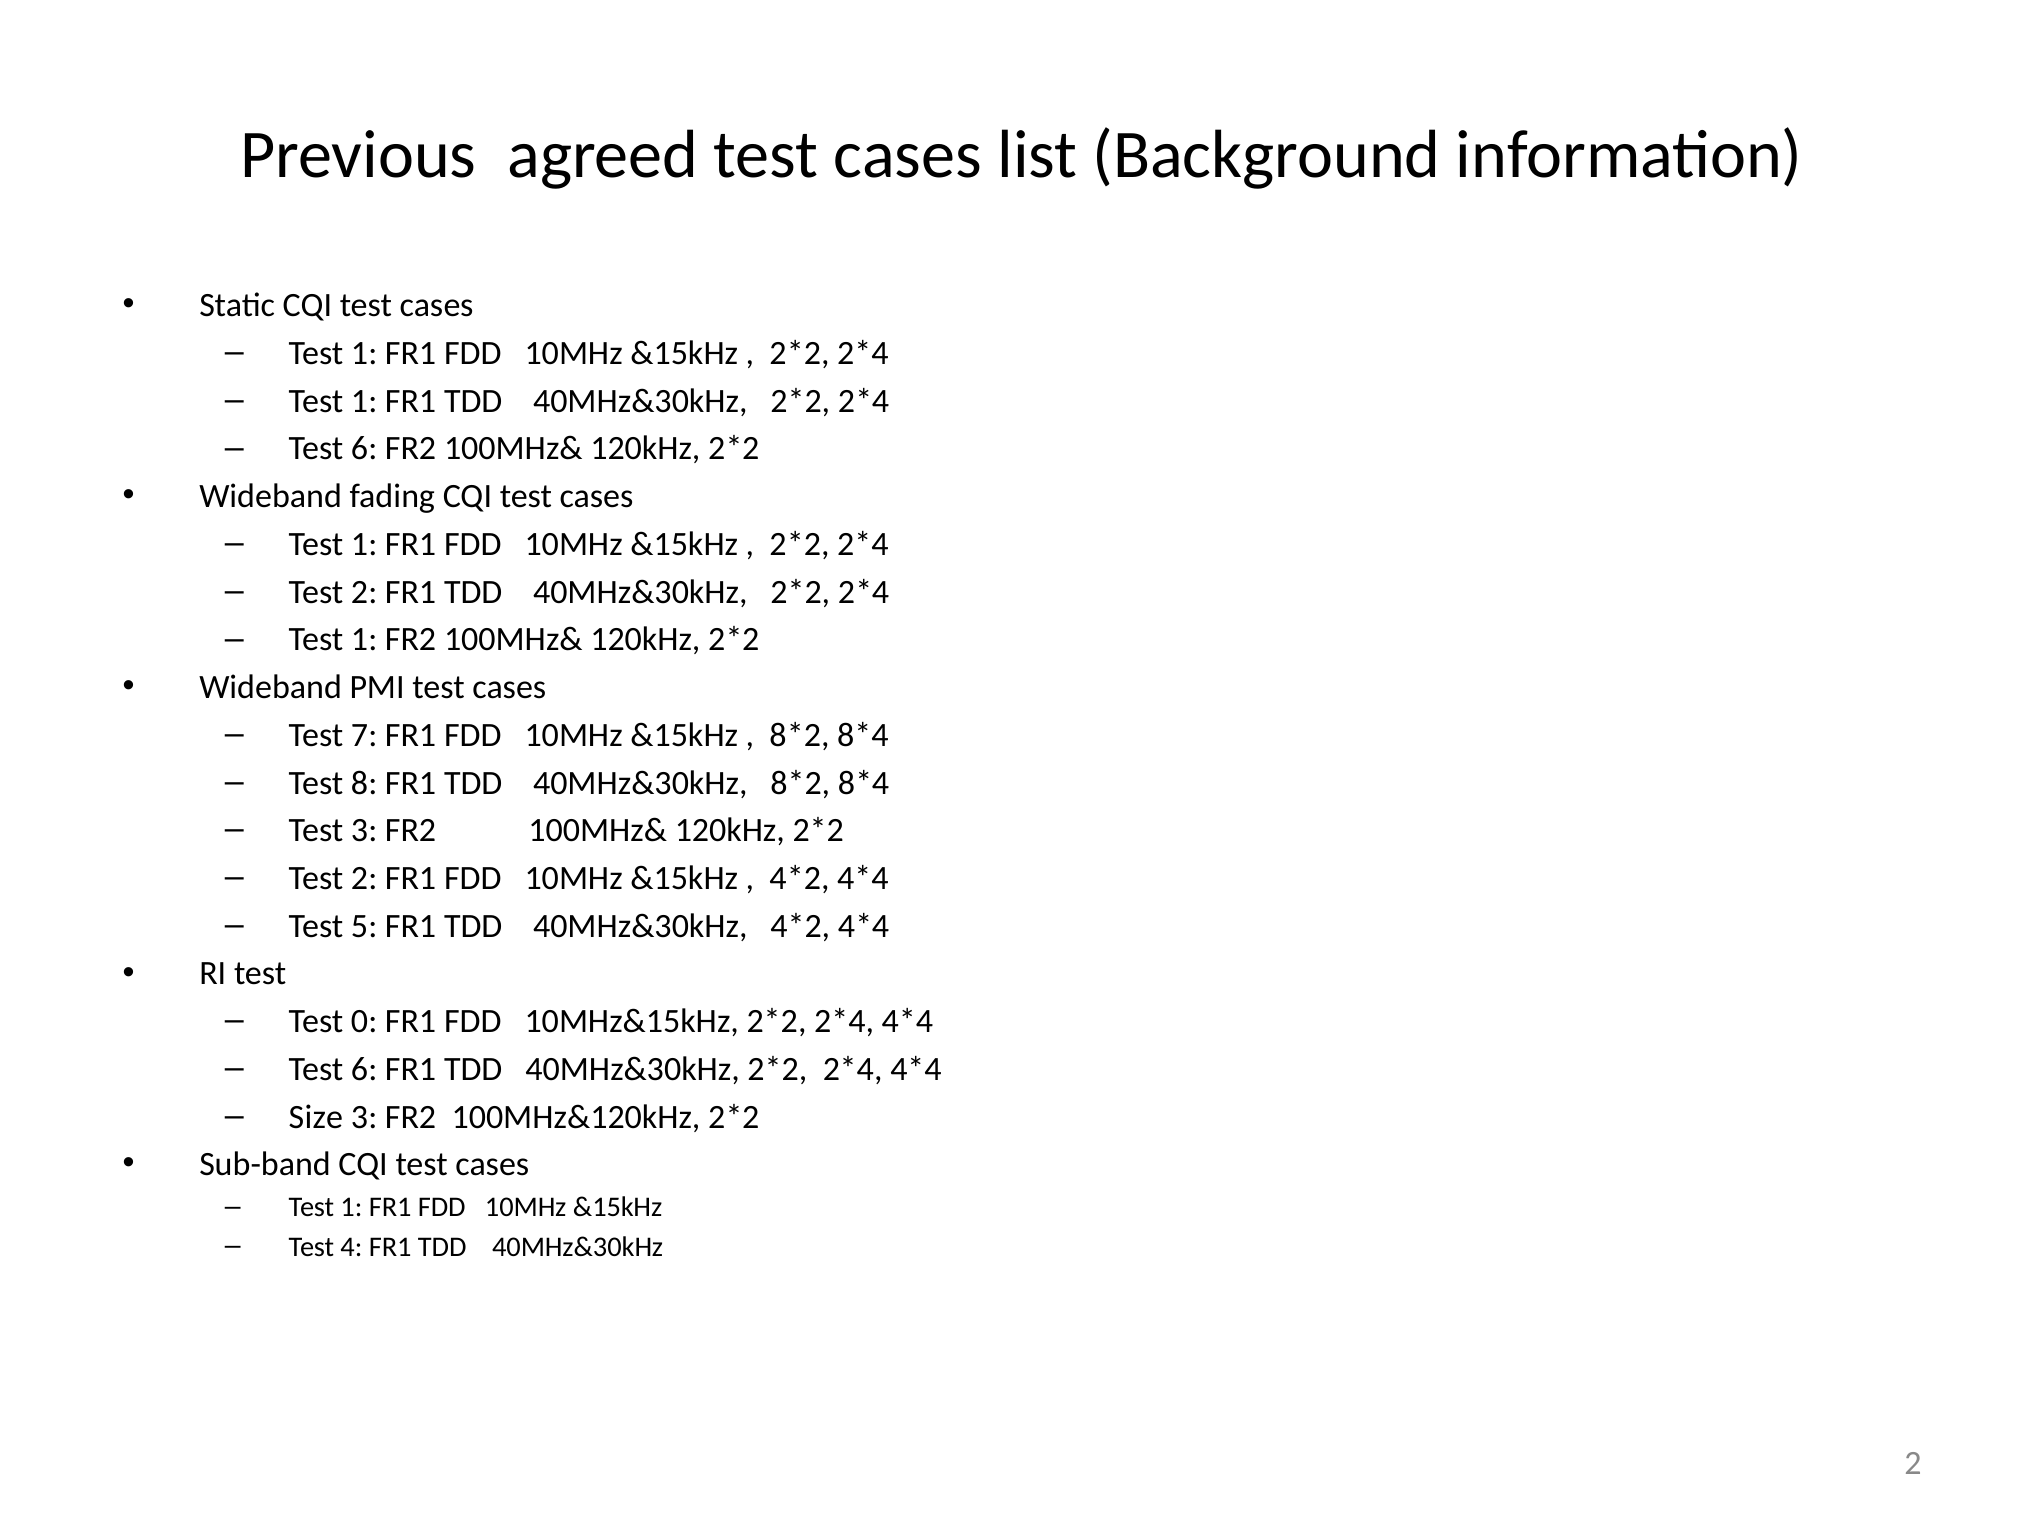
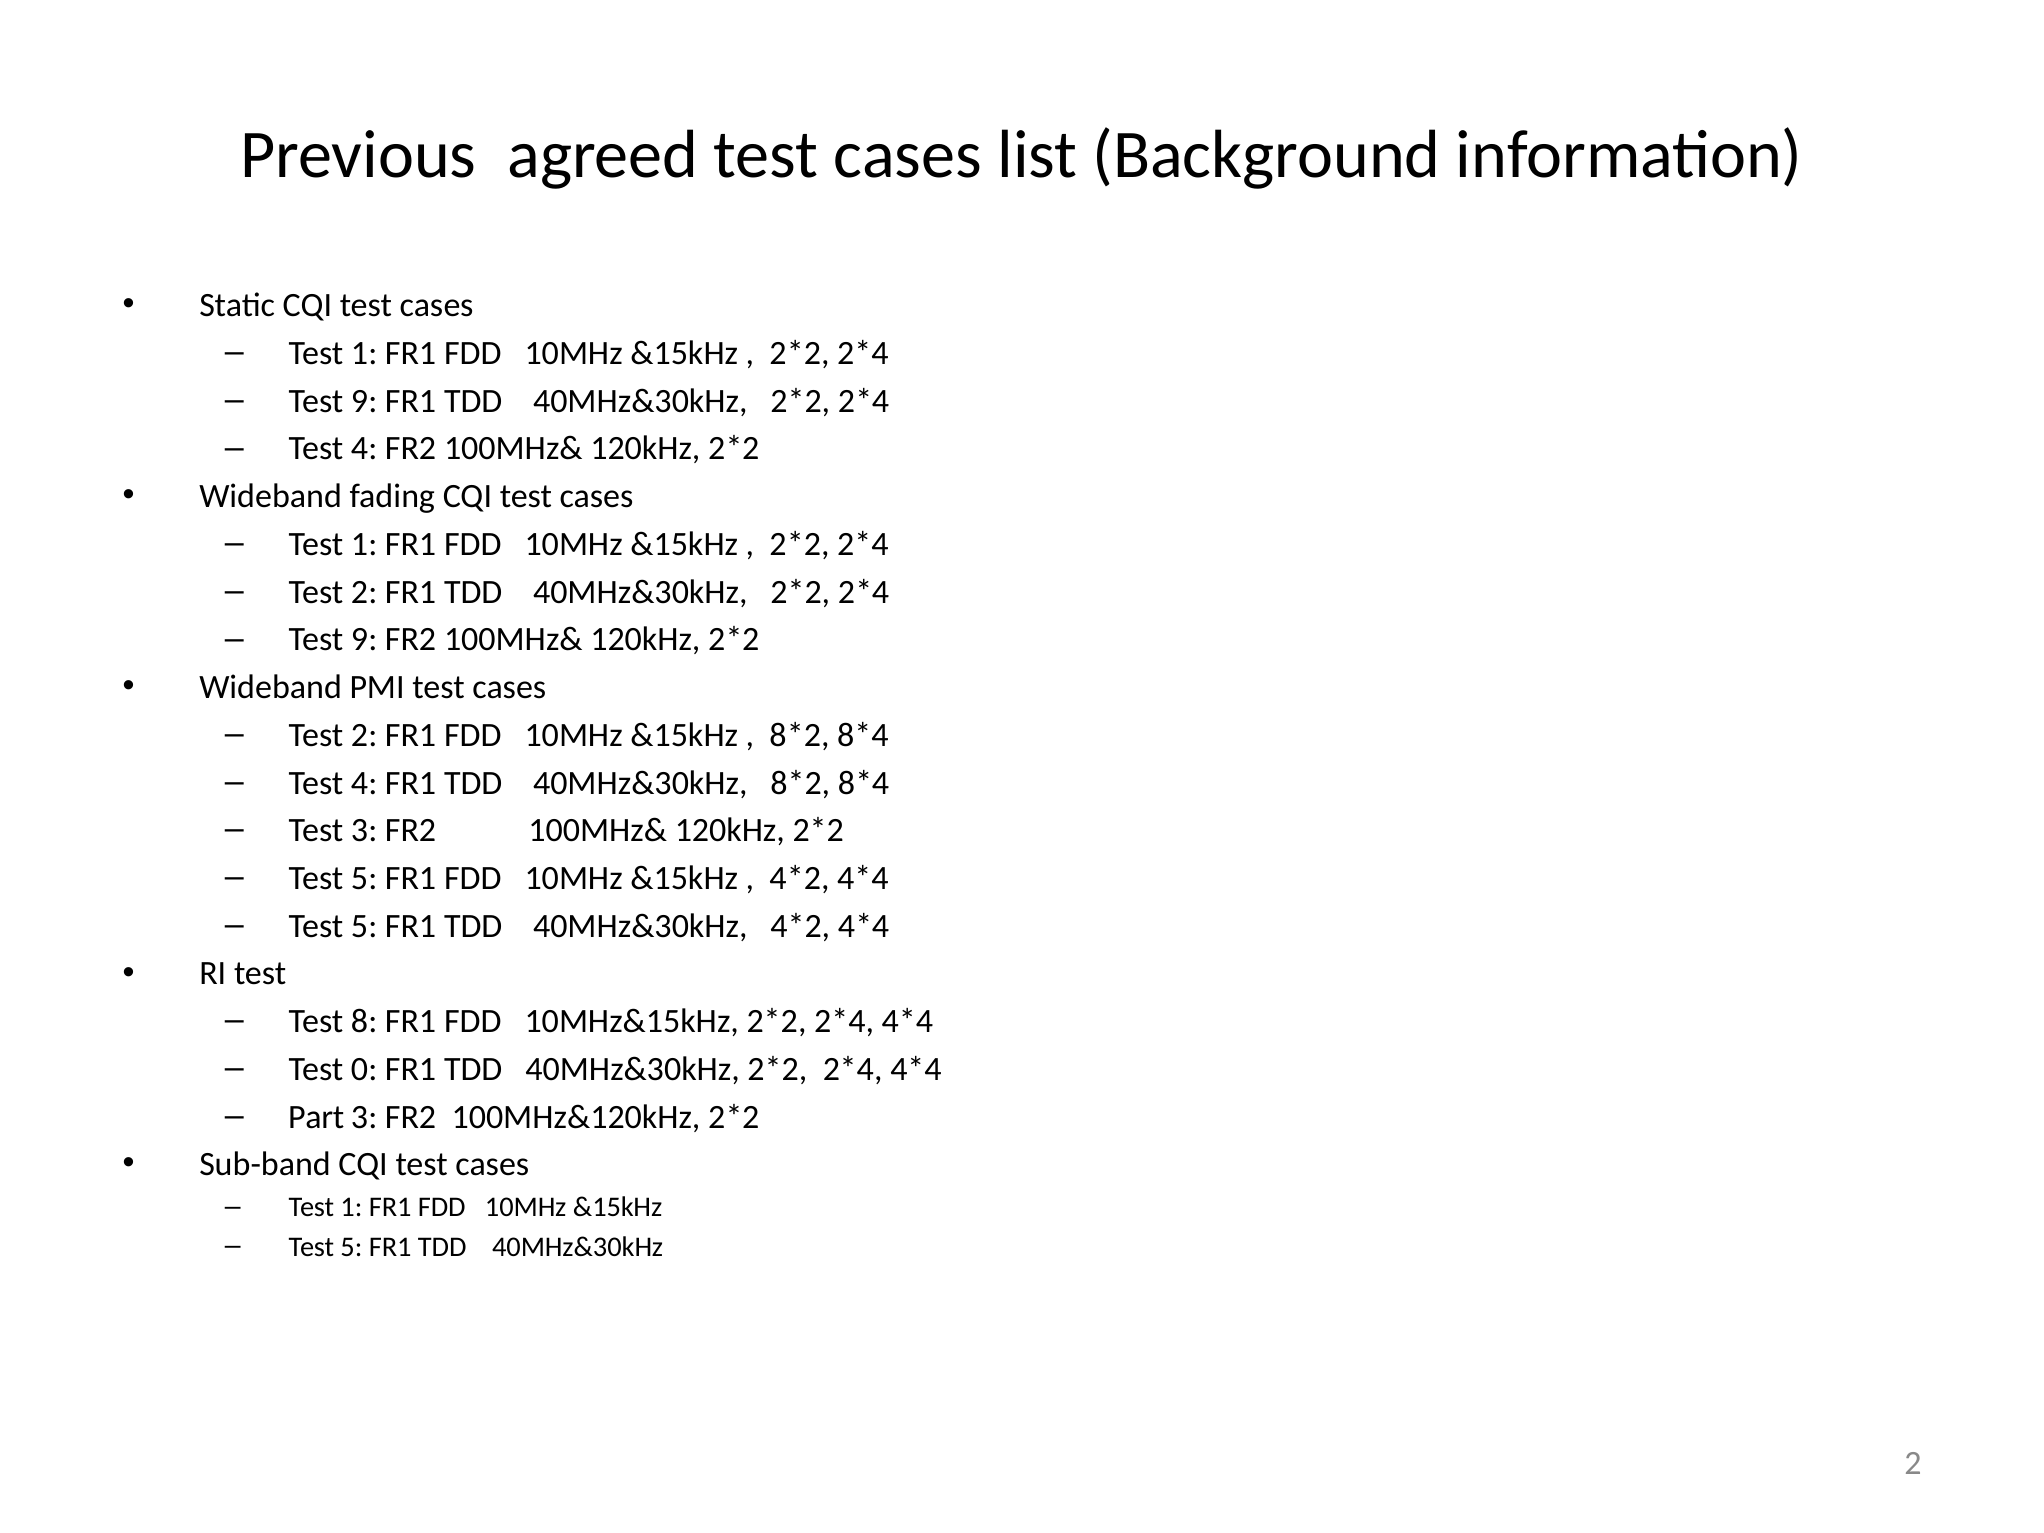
1: 1 -> 9 (364, 401)
6: 6 -> 4 (364, 449)
1: 1 -> 9 (364, 640)
7: 7 -> 2 (364, 735)
8: 8 -> 4 (364, 783)
2: 2 -> 5 (364, 878)
0: 0 -> 8 (364, 1021)
6: 6 -> 0 (364, 1069)
Size: Size -> Part (316, 1117)
4: 4 -> 5 (351, 1247)
